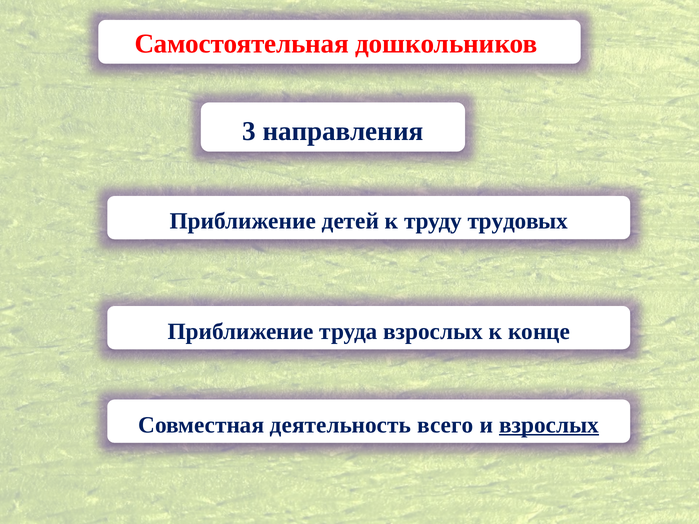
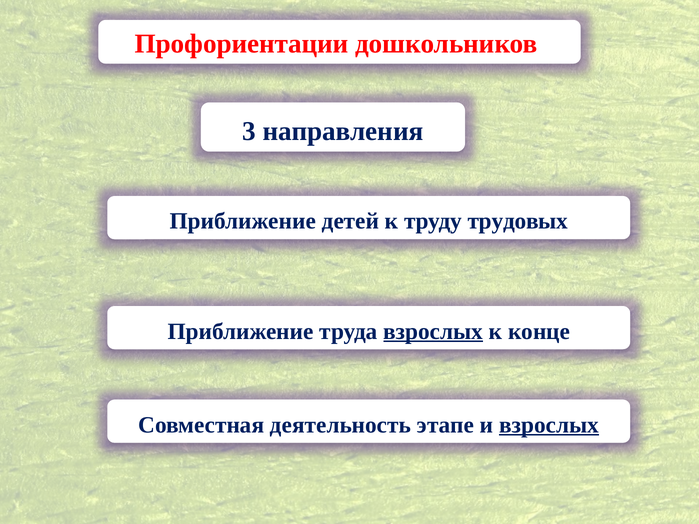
Самостоятельная: Самостоятельная -> Профориентации (242, 44)
взрослых underline: none -> present (433, 331)
всего: всего -> этапе (445, 425)
